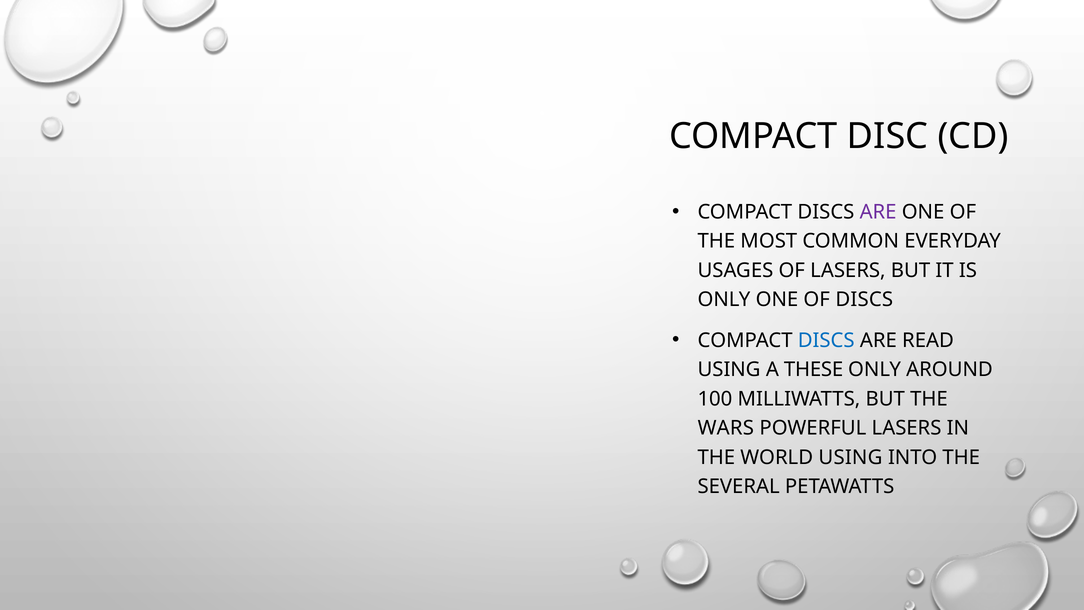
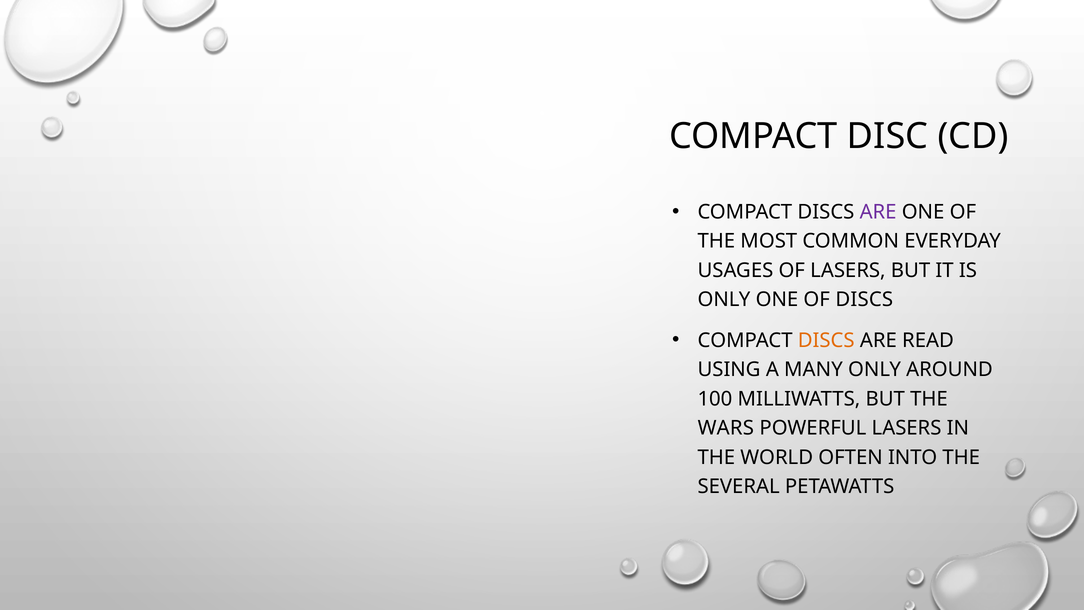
DISCS colour: blue -> orange (826, 340)
THESE: THESE -> MANY (813, 369)
WORLD USING: USING -> OFTEN (851, 457)
